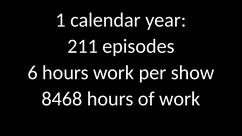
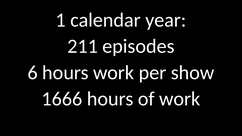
8468: 8468 -> 1666 (62, 99)
